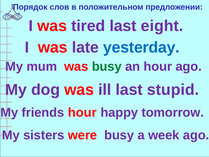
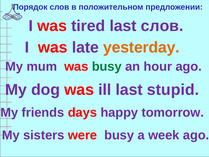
last eight: eight -> слов (162, 26)
yesterday colour: blue -> orange (141, 47)
friends hour: hour -> days (82, 112)
